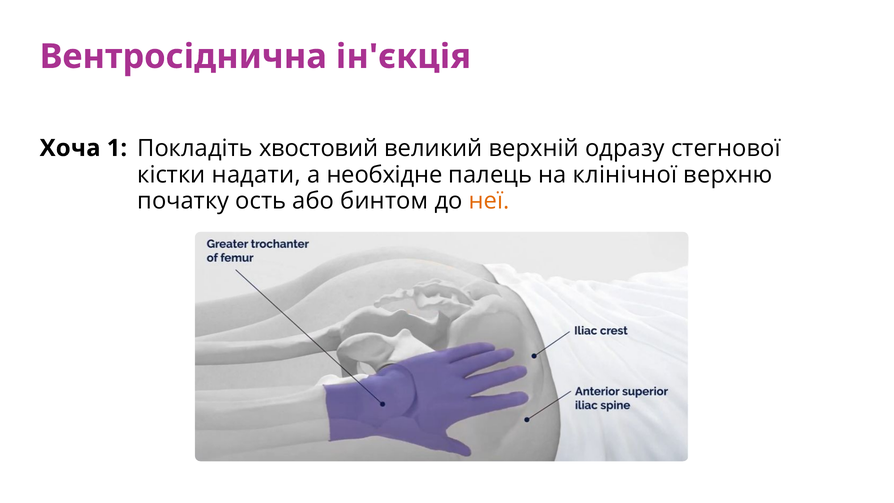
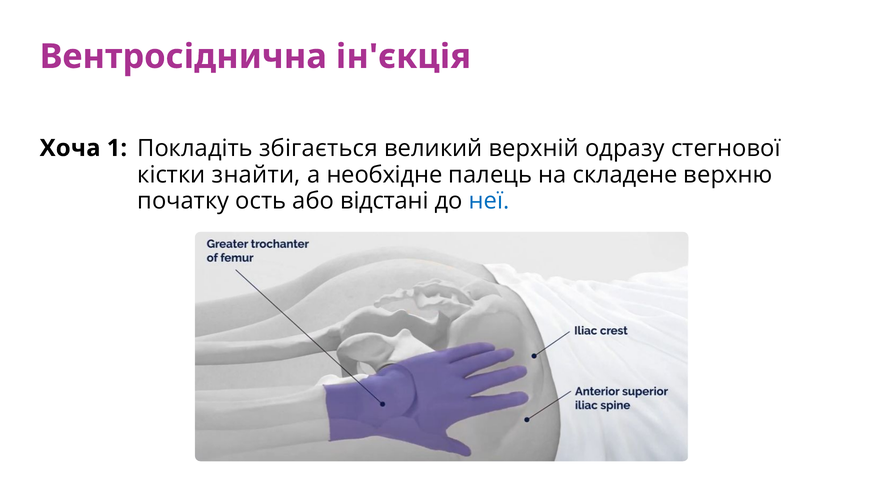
хвостовий: хвостовий -> збігається (318, 148)
надати: надати -> знайти (256, 175)
клінічної: клінічної -> складене (625, 175)
бинтом: бинтом -> відстані (384, 201)
неї colour: orange -> blue (489, 201)
